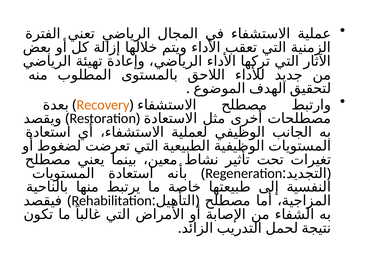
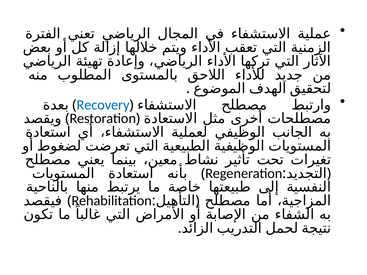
Recovery colour: orange -> blue (103, 105)
